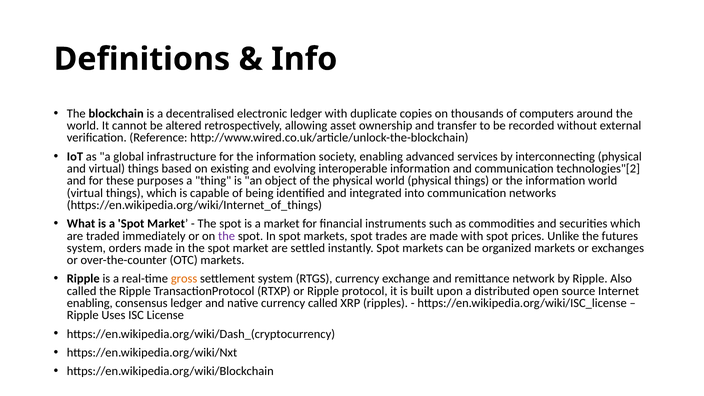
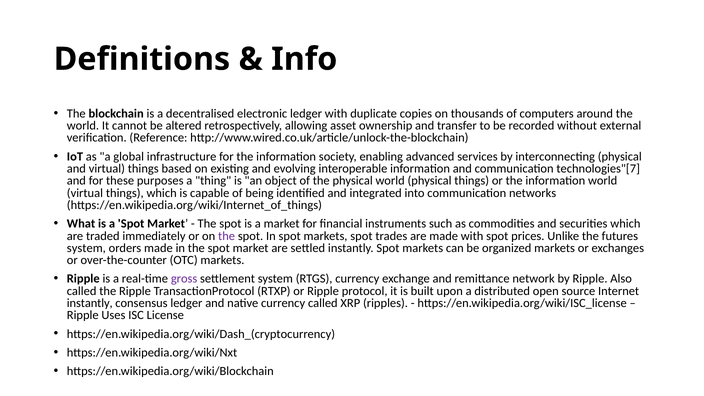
technologies"[2: technologies"[2 -> technologies"[7 (598, 169)
gross colour: orange -> purple (184, 279)
enabling: enabling -> instantly (90, 303)
